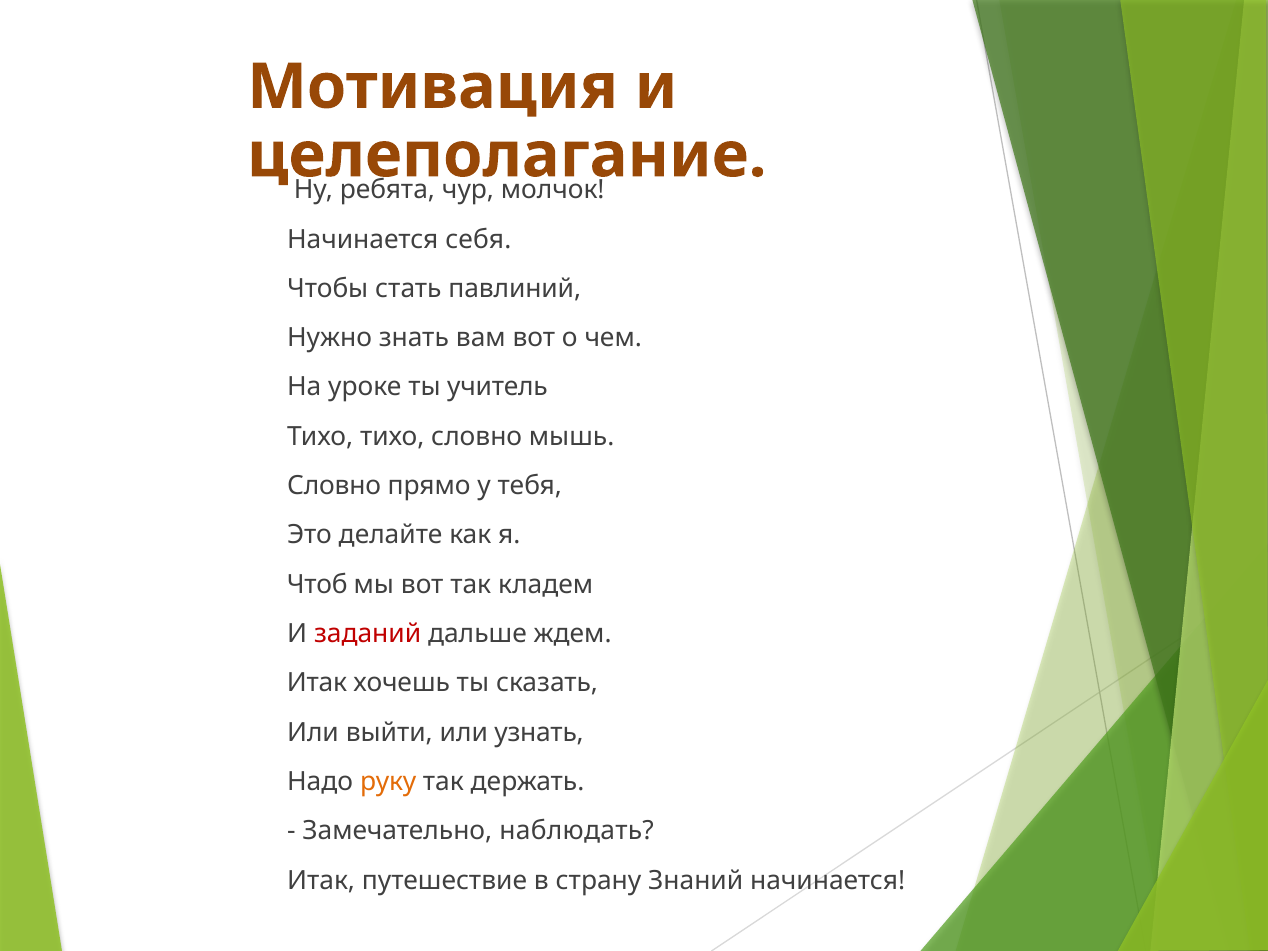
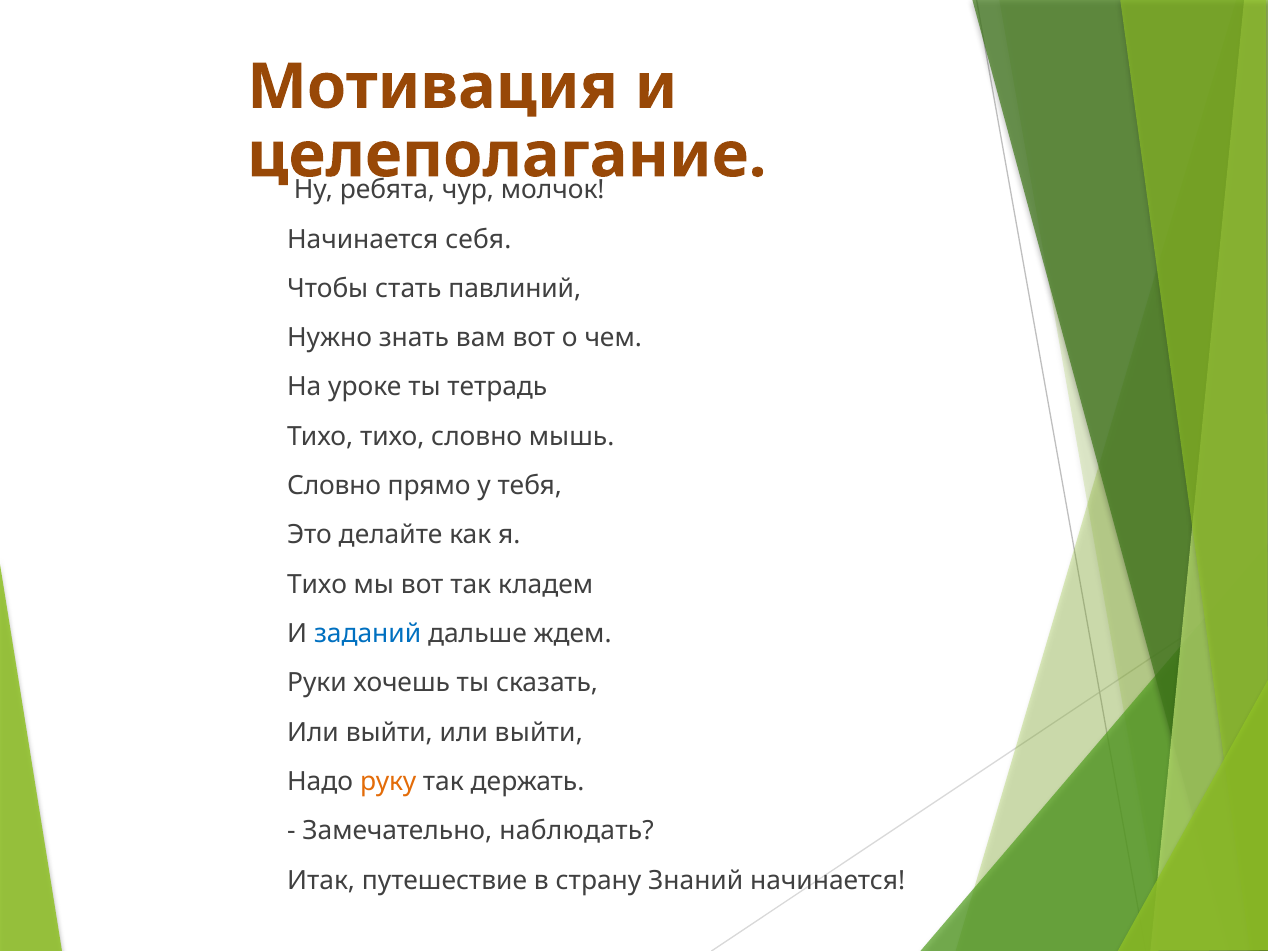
учитель: учитель -> тетрадь (497, 387)
Чтоб: Чтоб -> Тихо (317, 585)
заданий colour: red -> blue (368, 634)
Итак: Итак -> Руки (317, 683)
выйти или узнать: узнать -> выйти (539, 733)
